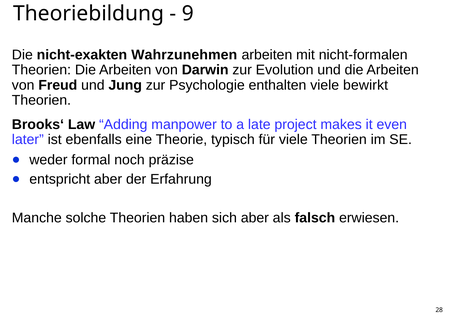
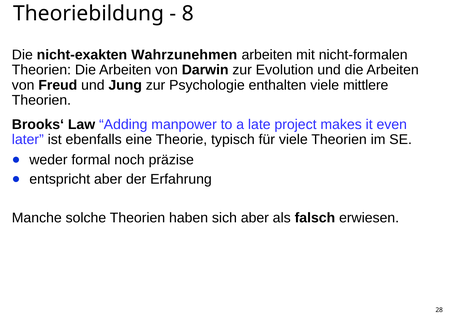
9: 9 -> 8 (188, 13)
bewirkt: bewirkt -> mittlere (366, 85)
